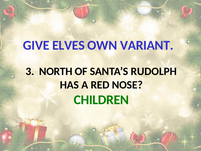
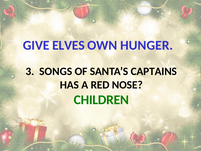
VARIANT: VARIANT -> HUNGER (147, 45)
NORTH: NORTH -> SONGS (56, 71)
RUDOLPH: RUDOLPH -> CAPTAINS (154, 71)
